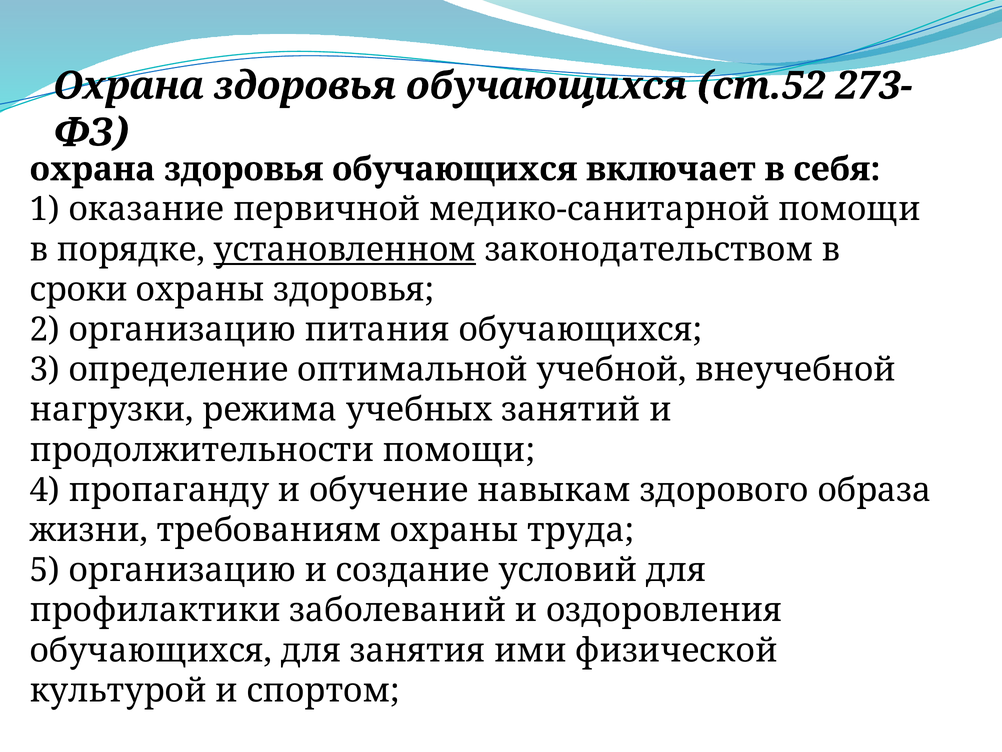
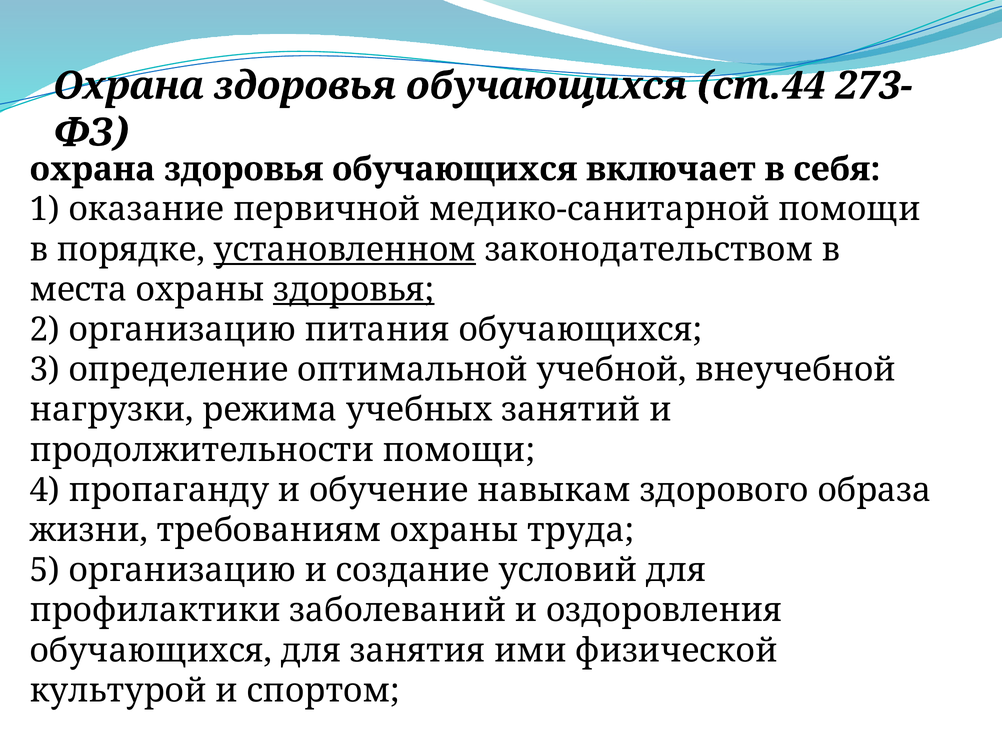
ст.52: ст.52 -> ст.44 (761, 86)
сроки: сроки -> места (79, 289)
здоровья underline: none -> present (354, 289)
